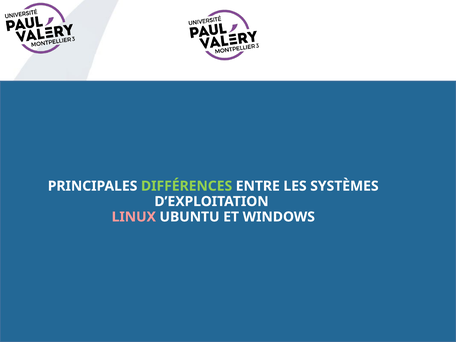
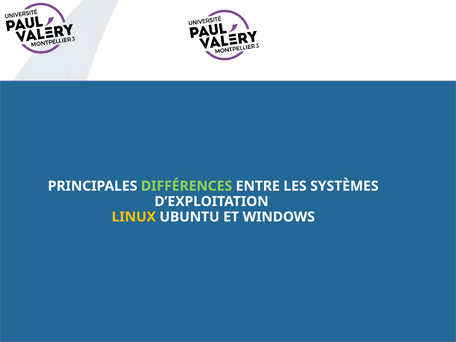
LINUX colour: pink -> yellow (134, 217)
